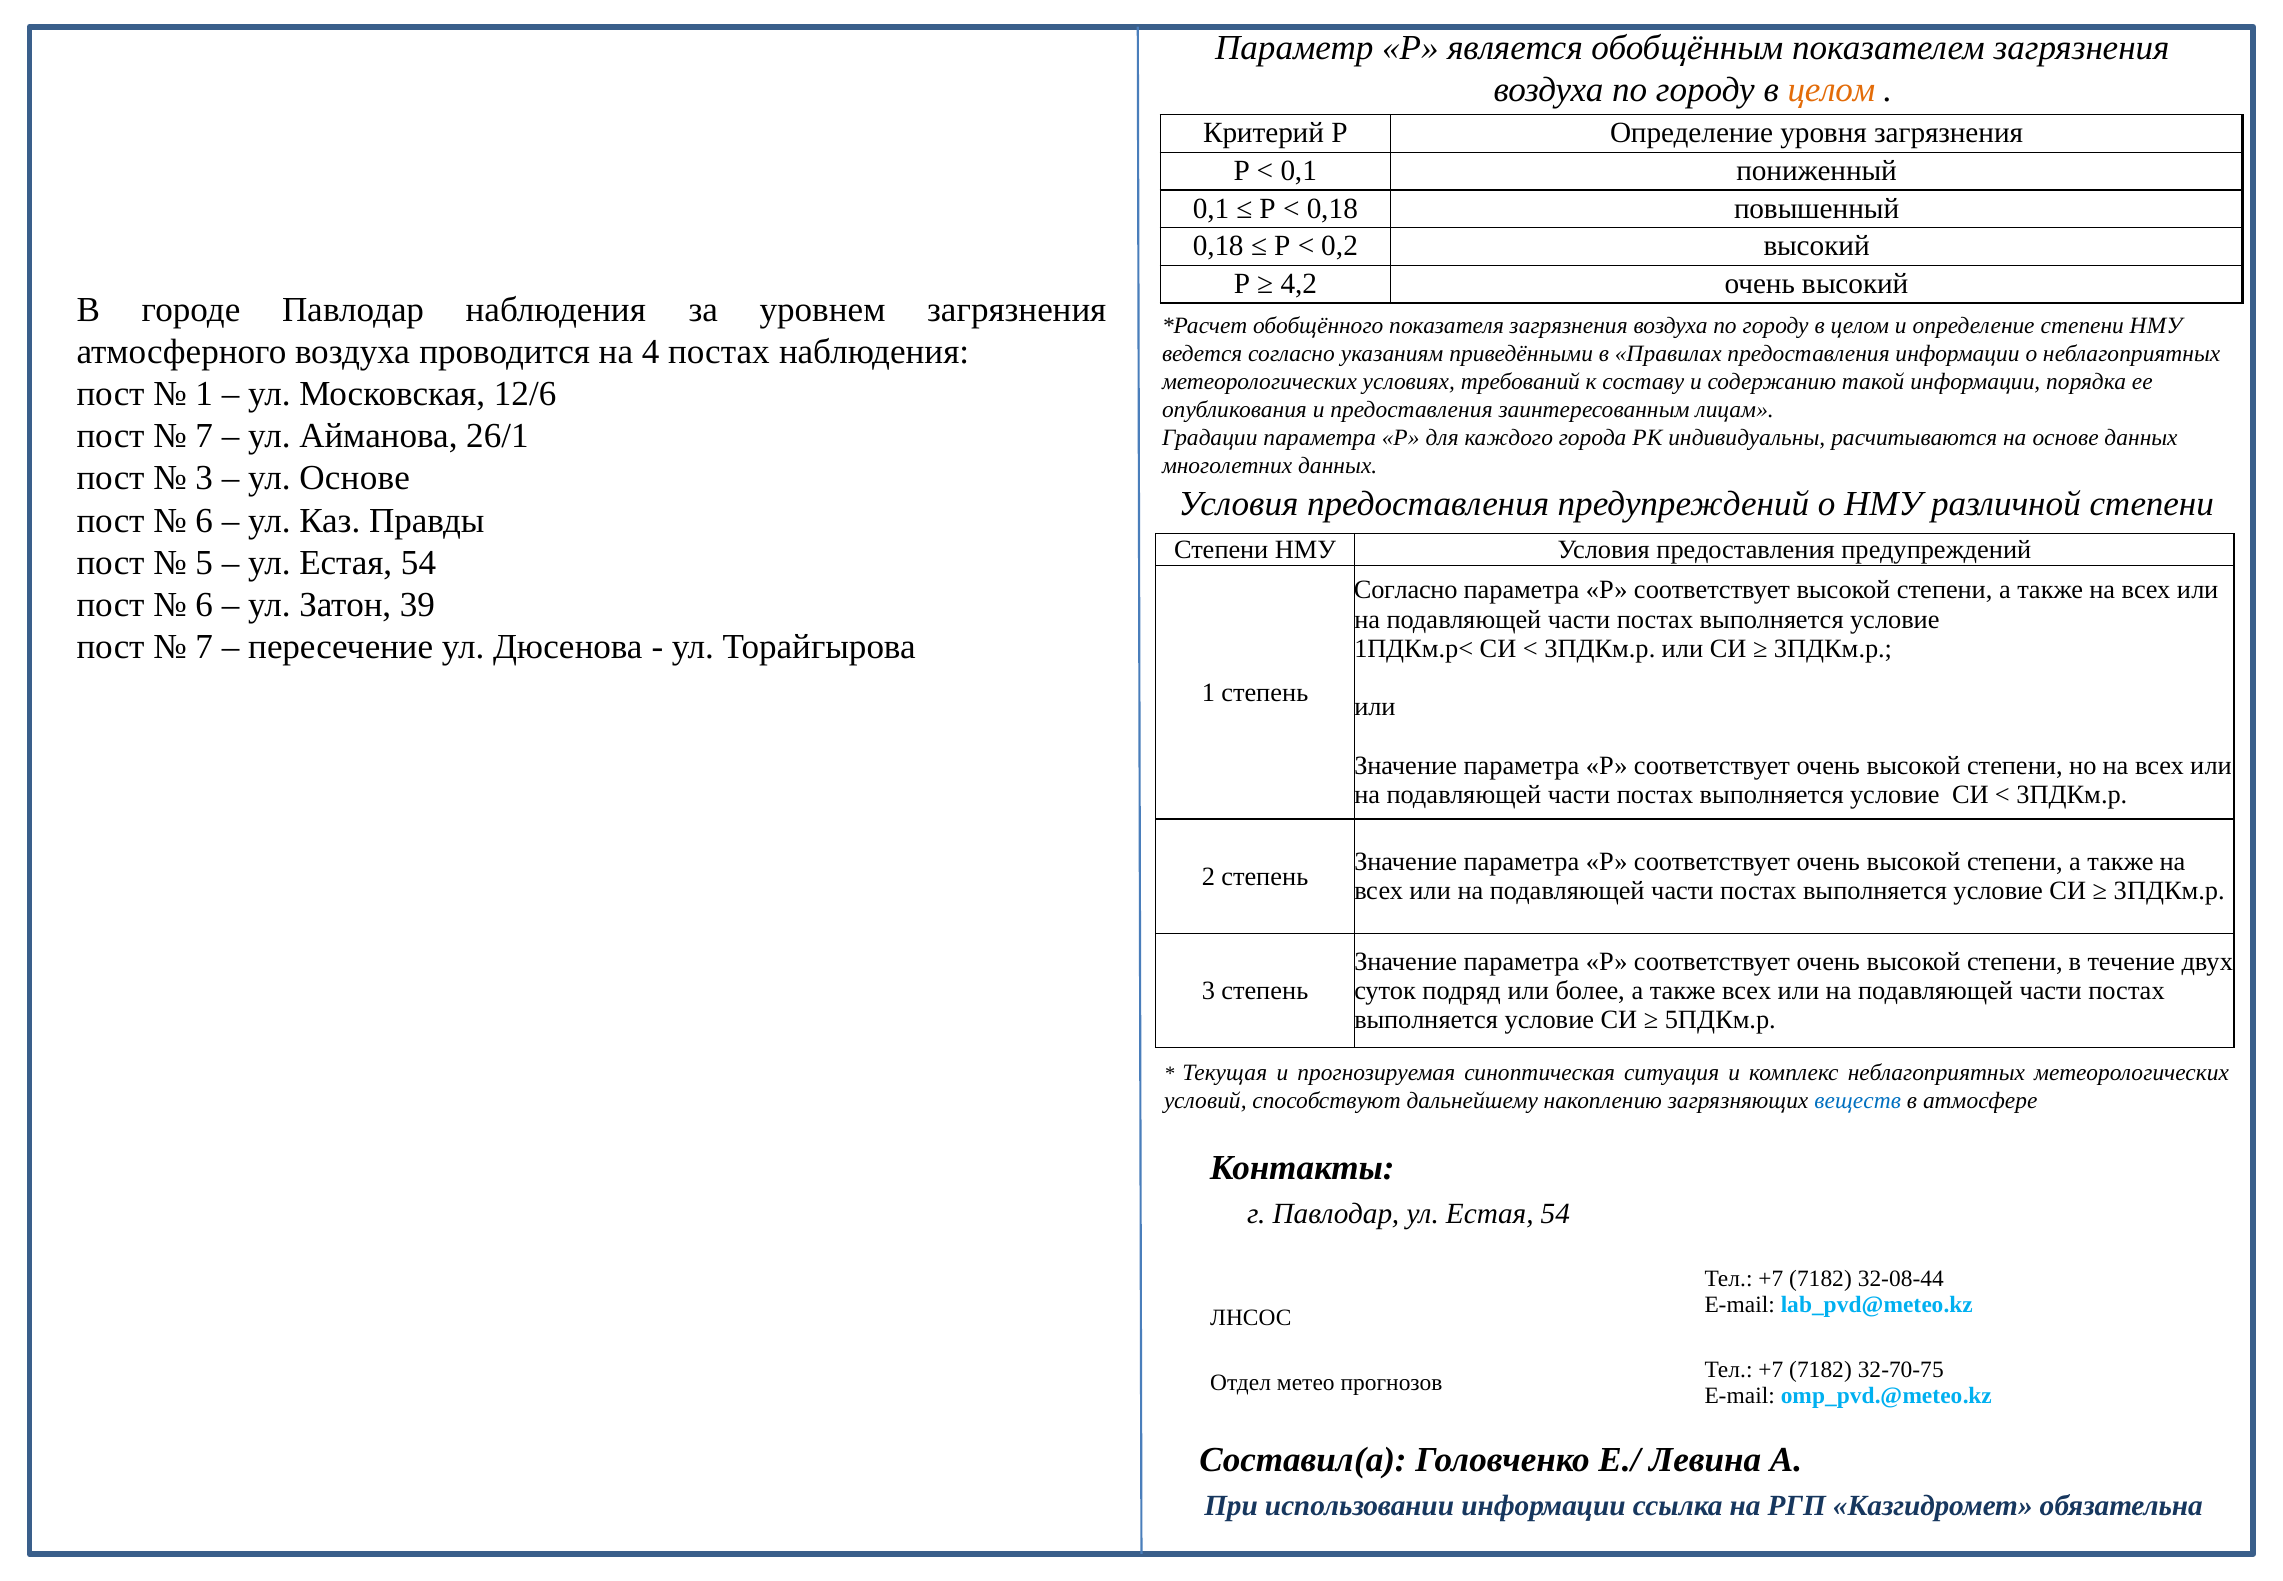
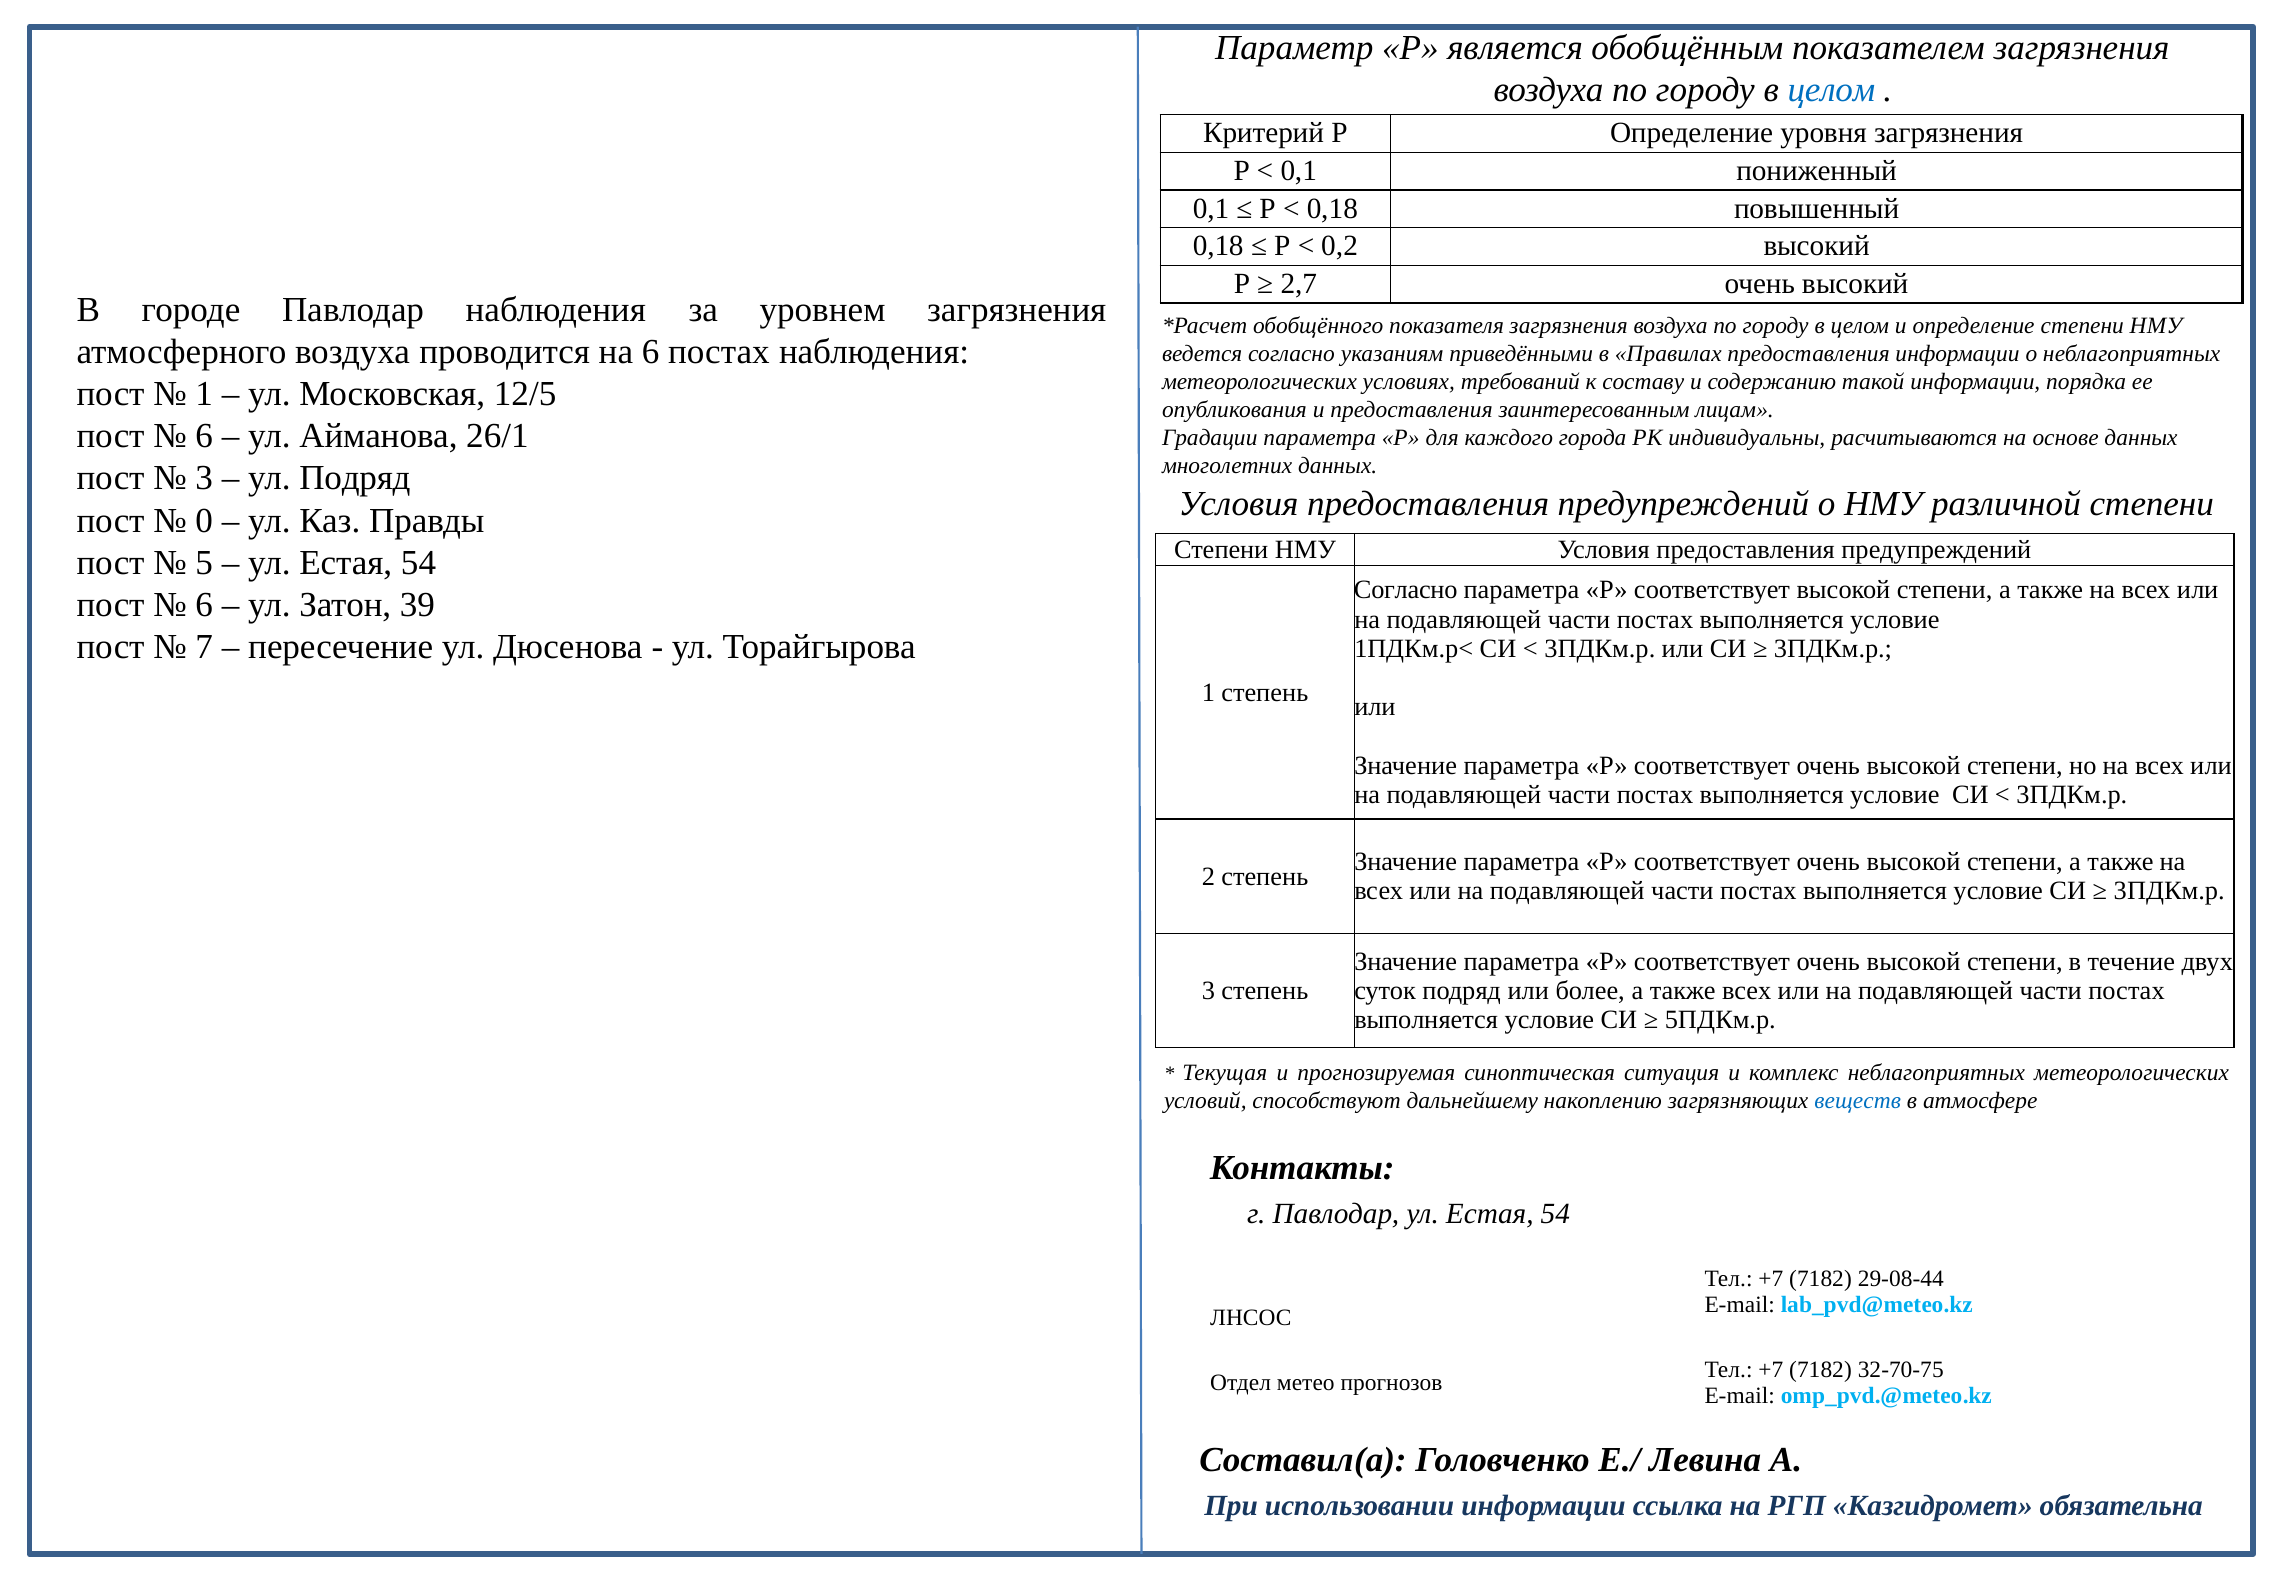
целом colour: orange -> blue (1831, 90)
4,2: 4,2 -> 2,7 (1299, 284)
на 4: 4 -> 6 (651, 352)
12/6: 12/6 -> 12/5 (525, 394)
7: 7 -> 6 (204, 436)
ул Основе: Основе -> Подряд (355, 478)
6: 6 -> 0 (204, 520)
32-08-44: 32-08-44 -> 29-08-44 (1901, 1278)
